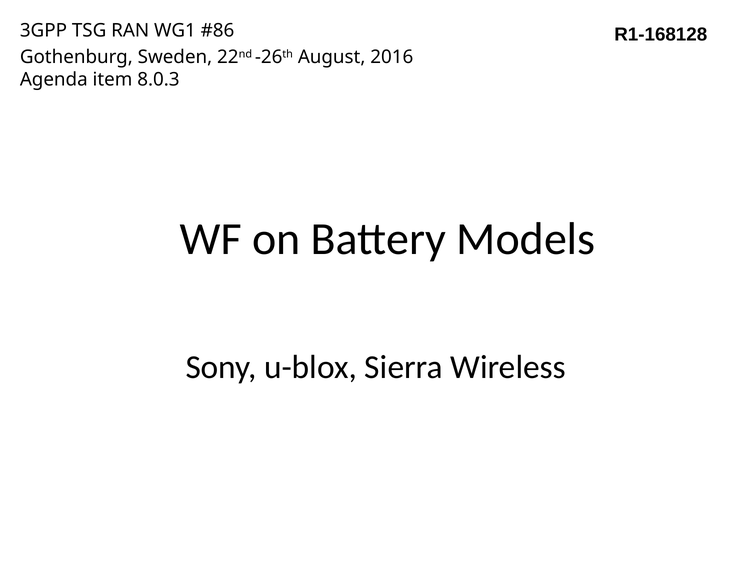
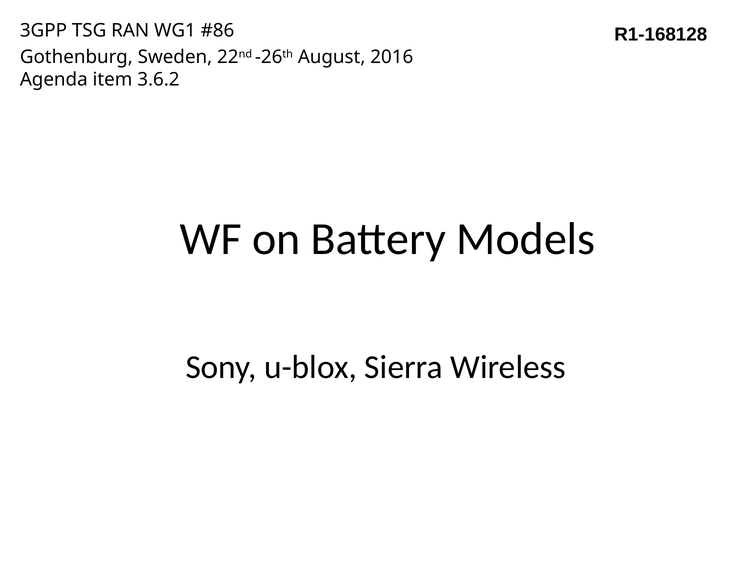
8.0.3: 8.0.3 -> 3.6.2 (158, 80)
